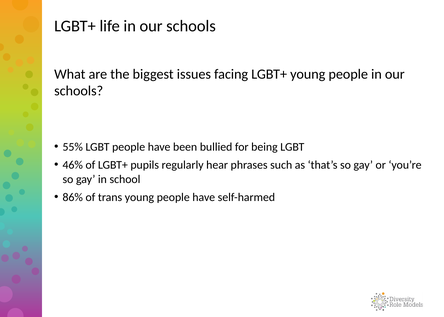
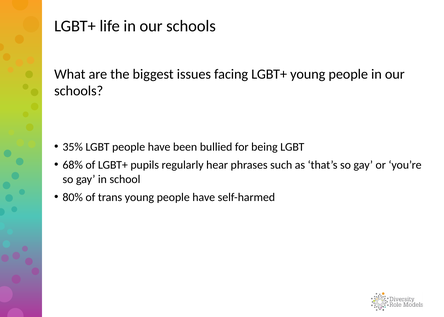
55%: 55% -> 35% (73, 147)
46%: 46% -> 68% (73, 165)
86%: 86% -> 80% (73, 197)
